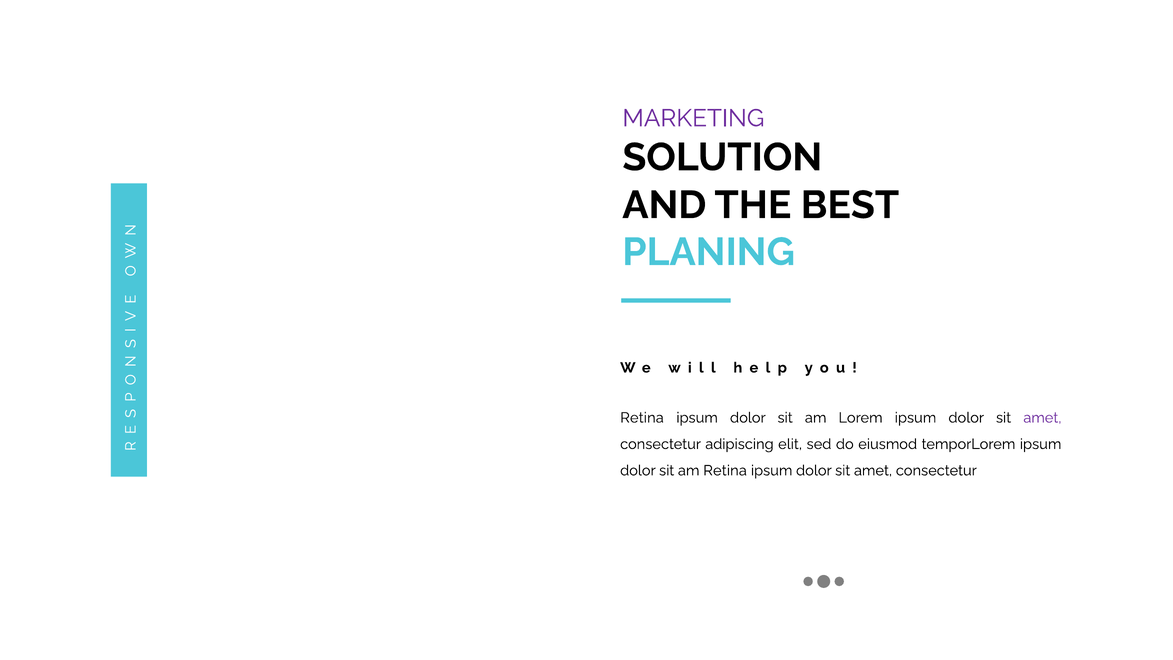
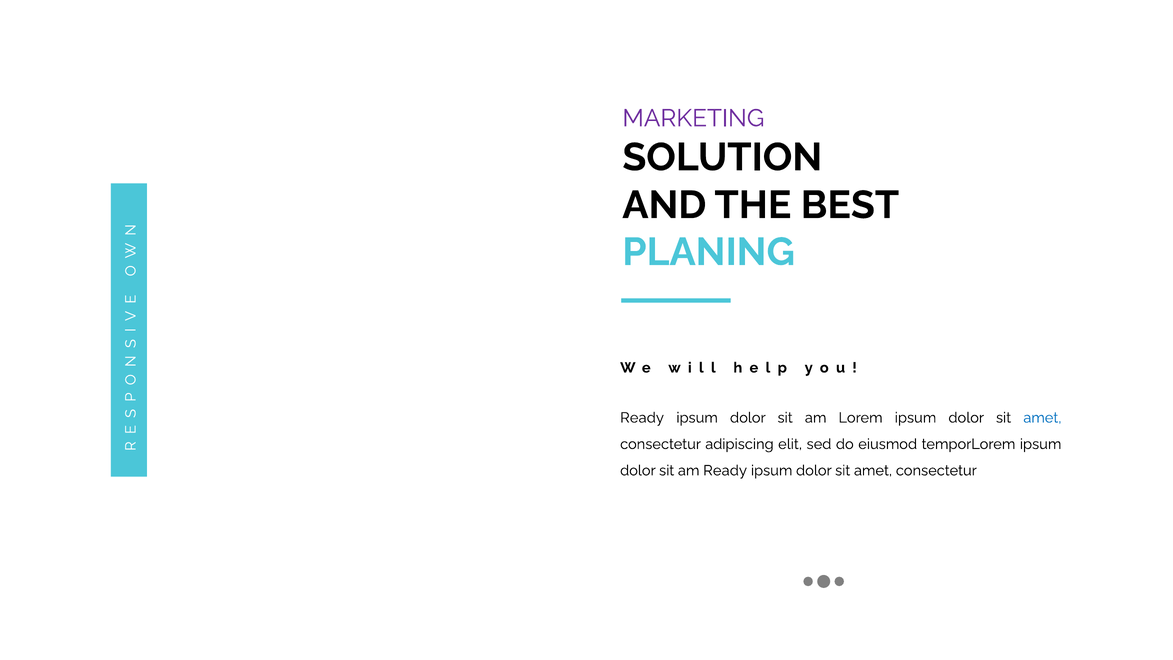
Retina: Retina -> Ready (642, 418)
amet colour: purple -> blue (1042, 418)
am Retina: Retina -> Ready (725, 470)
